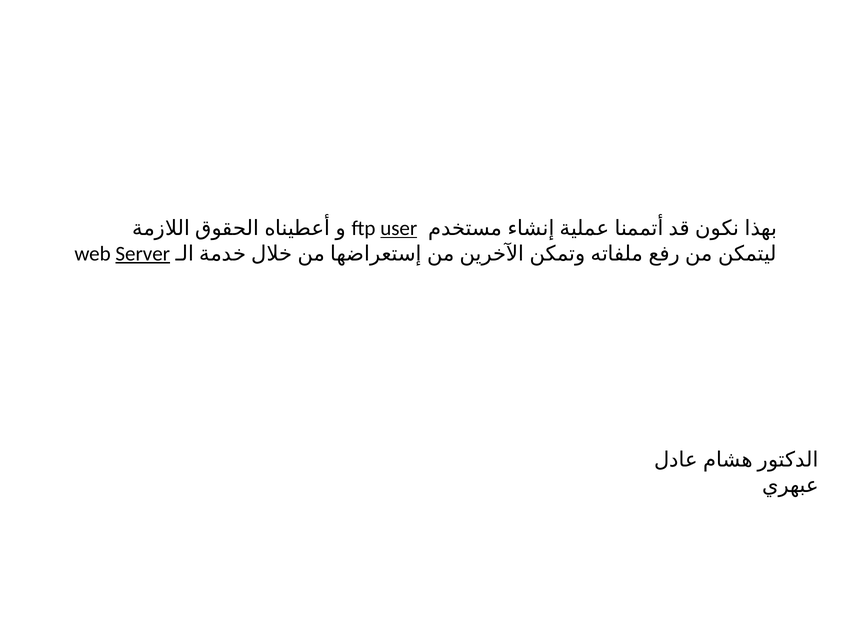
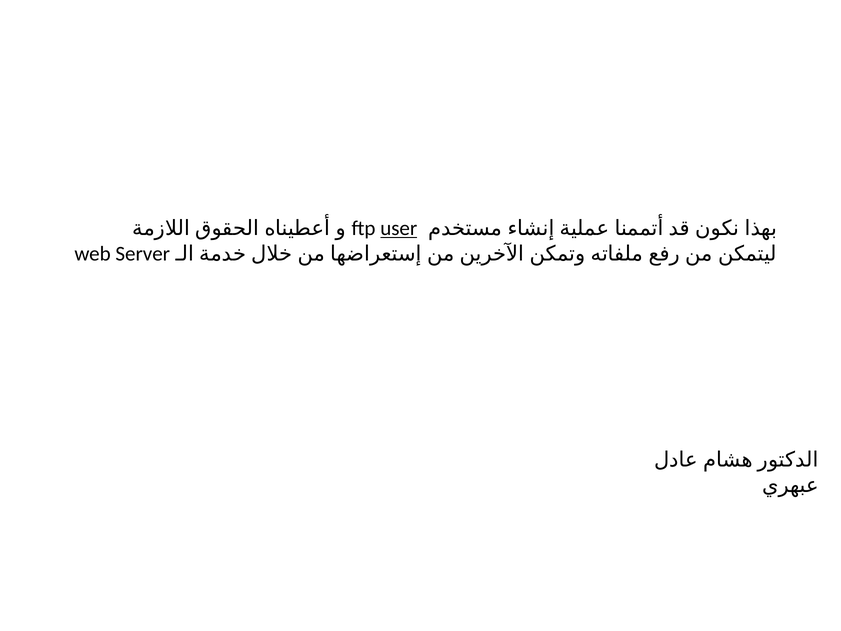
Server underline: present -> none (143, 254)
